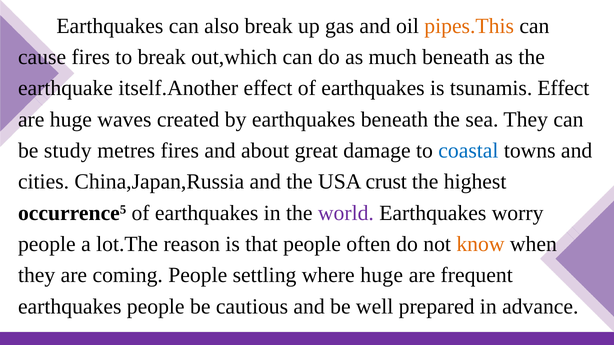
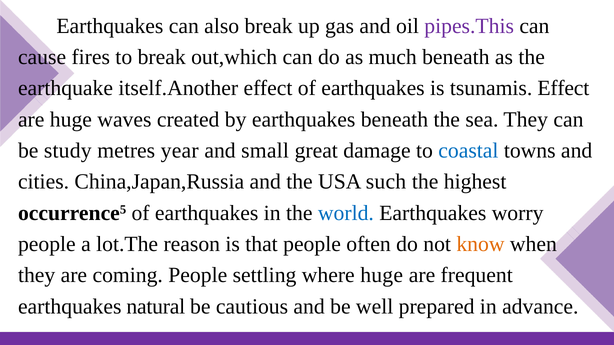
pipes.This colour: orange -> purple (469, 26)
metres fires: fires -> year (180, 151)
about: about -> small (265, 151)
crust: crust -> such (386, 182)
world colour: purple -> blue (346, 213)
earthquakes people: people -> natural (156, 307)
